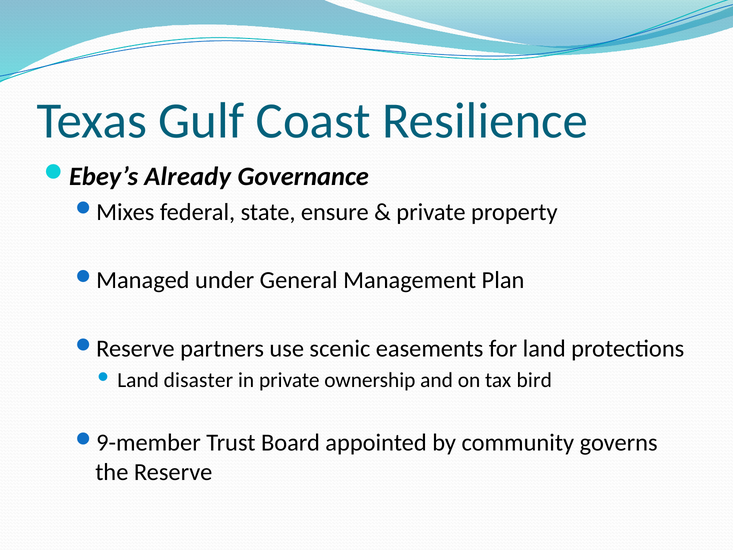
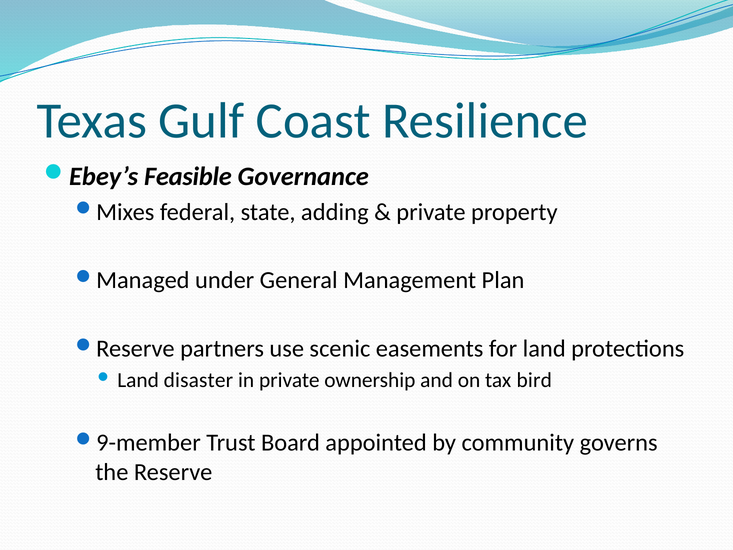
Already: Already -> Feasible (188, 177)
ensure: ensure -> adding (335, 212)
